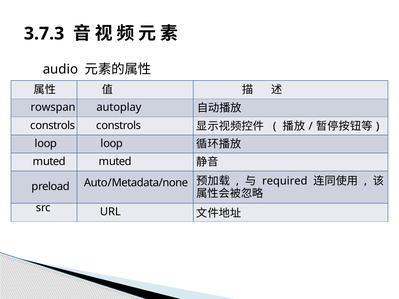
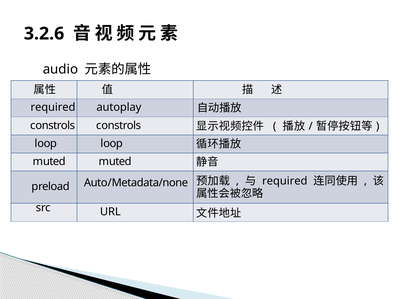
3.7.3: 3.7.3 -> 3.2.6 (44, 34)
rowspan: rowspan -> required (53, 107)
